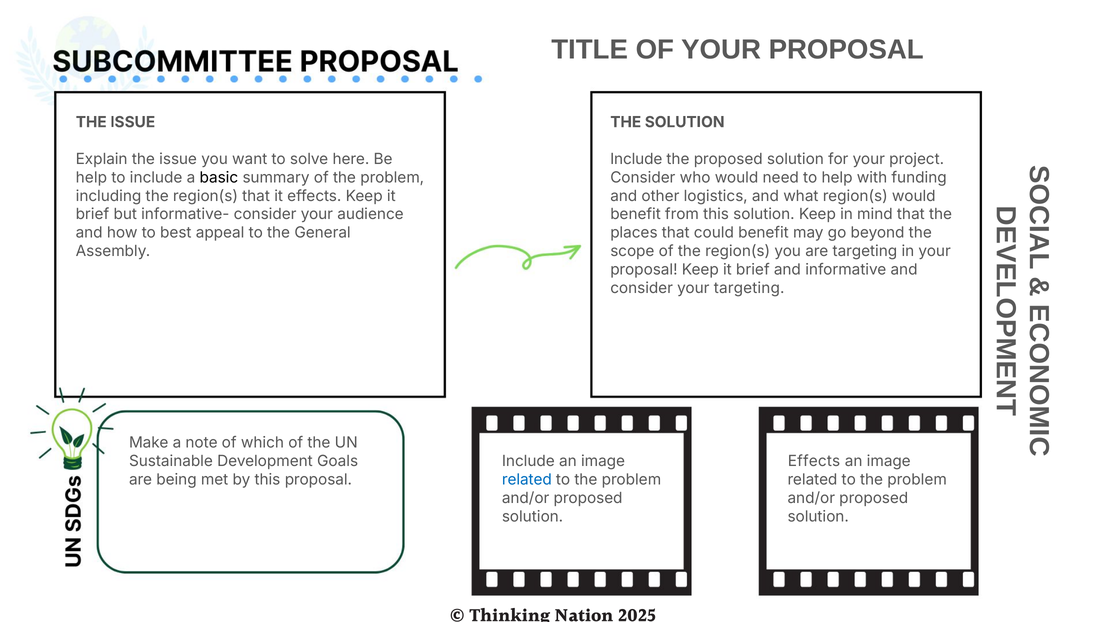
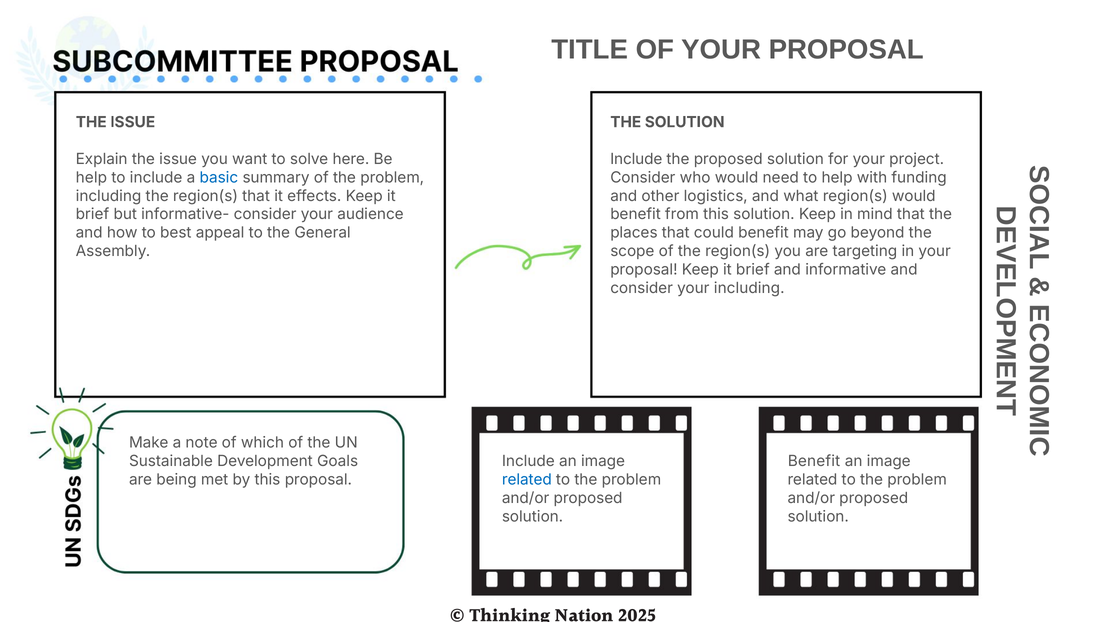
basic colour: black -> blue (219, 178)
your targeting: targeting -> including (749, 288)
Effects: Effects -> Benefit (814, 461)
